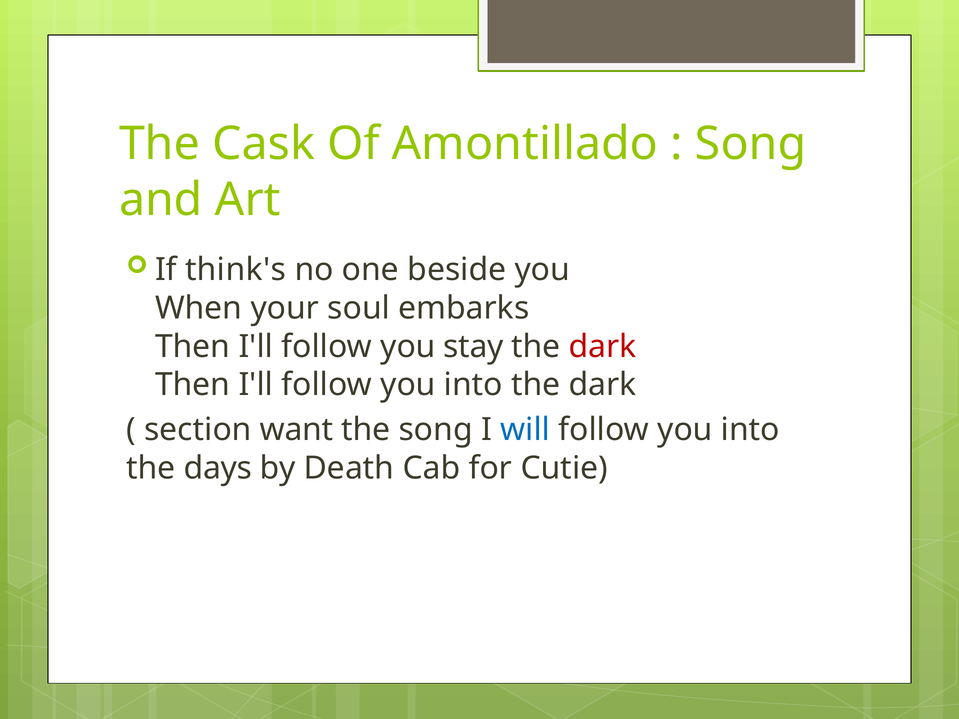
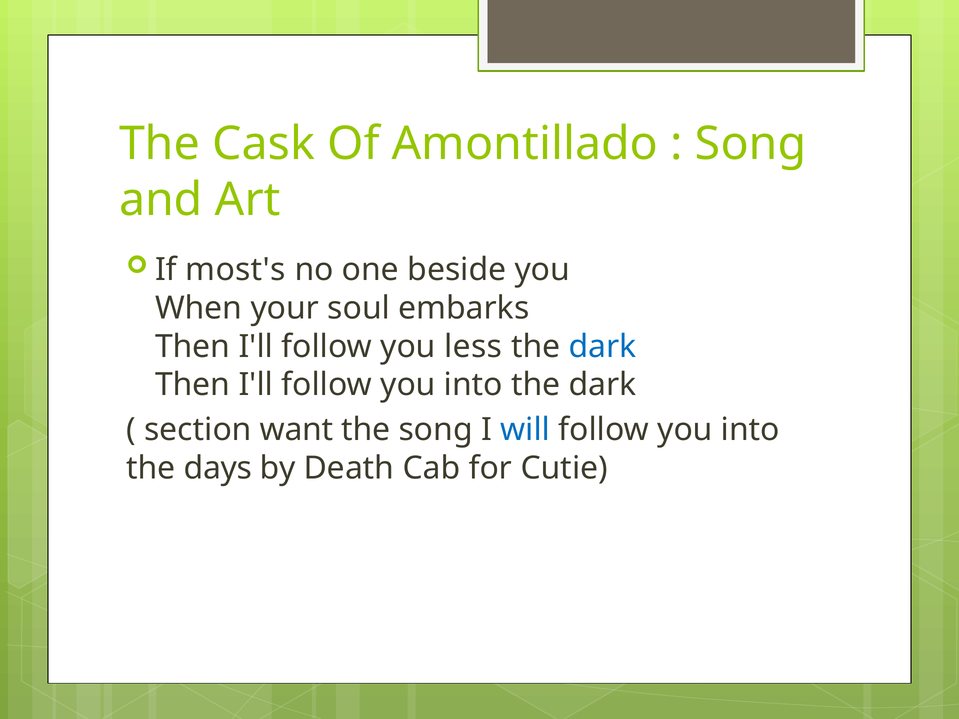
think's: think's -> most's (235, 270)
stay: stay -> less (473, 347)
dark colour: red -> blue (603, 347)
